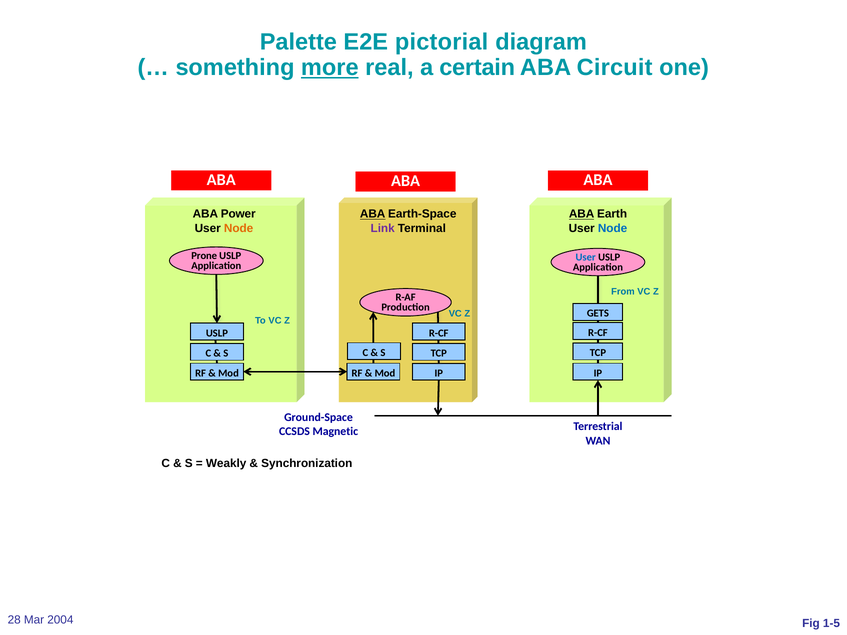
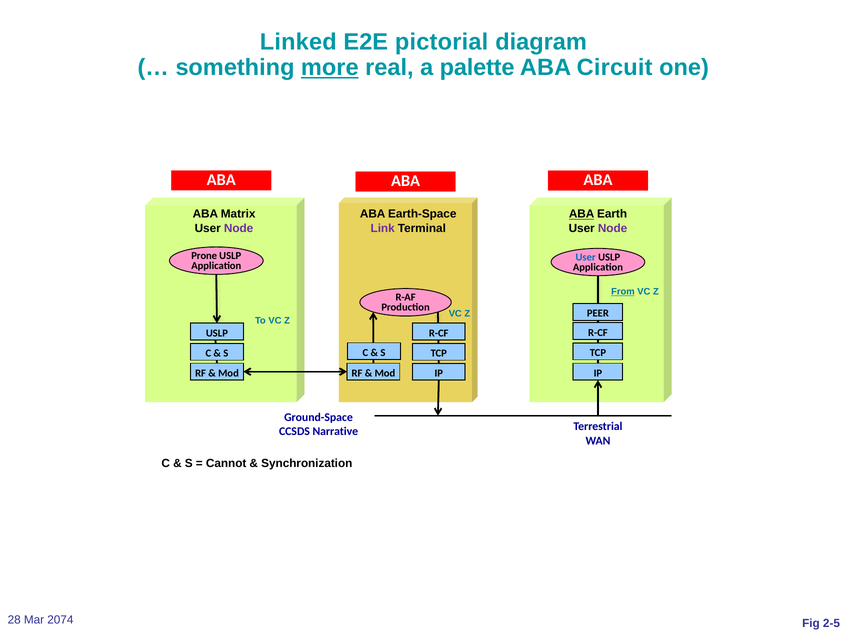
Palette: Palette -> Linked (298, 42)
certain: certain -> palette (477, 68)
Power: Power -> Matrix (238, 214)
ABA underline: present -> none (373, 214)
Node colour: orange -> purple (239, 228)
Node colour: blue -> purple (613, 228)
From underline: none -> present (623, 292)
GETS: GETS -> PEER (598, 313)
Magnetic: Magnetic -> Narrative (335, 432)
Weakly: Weakly -> Cannot (226, 464)
2004: 2004 -> 2074 (60, 620)
1-5: 1-5 -> 2-5 (831, 624)
